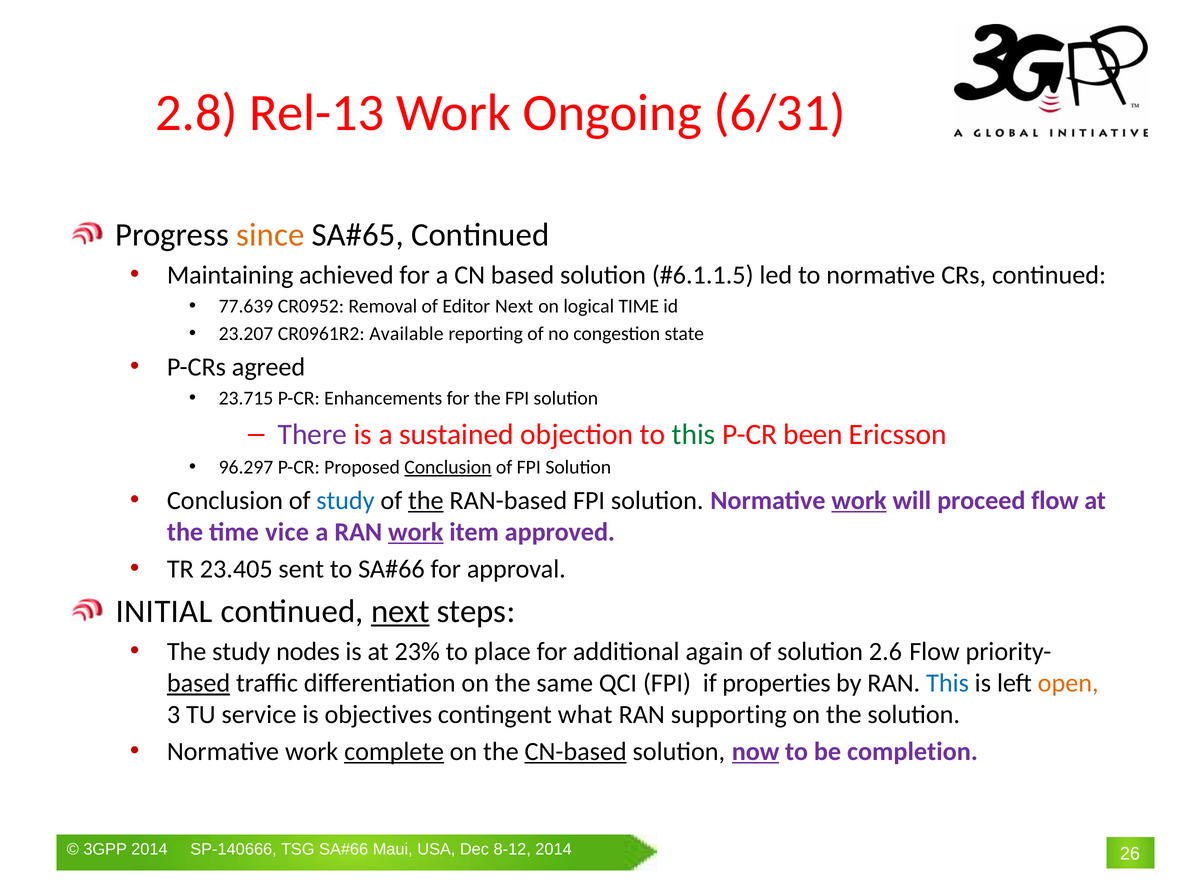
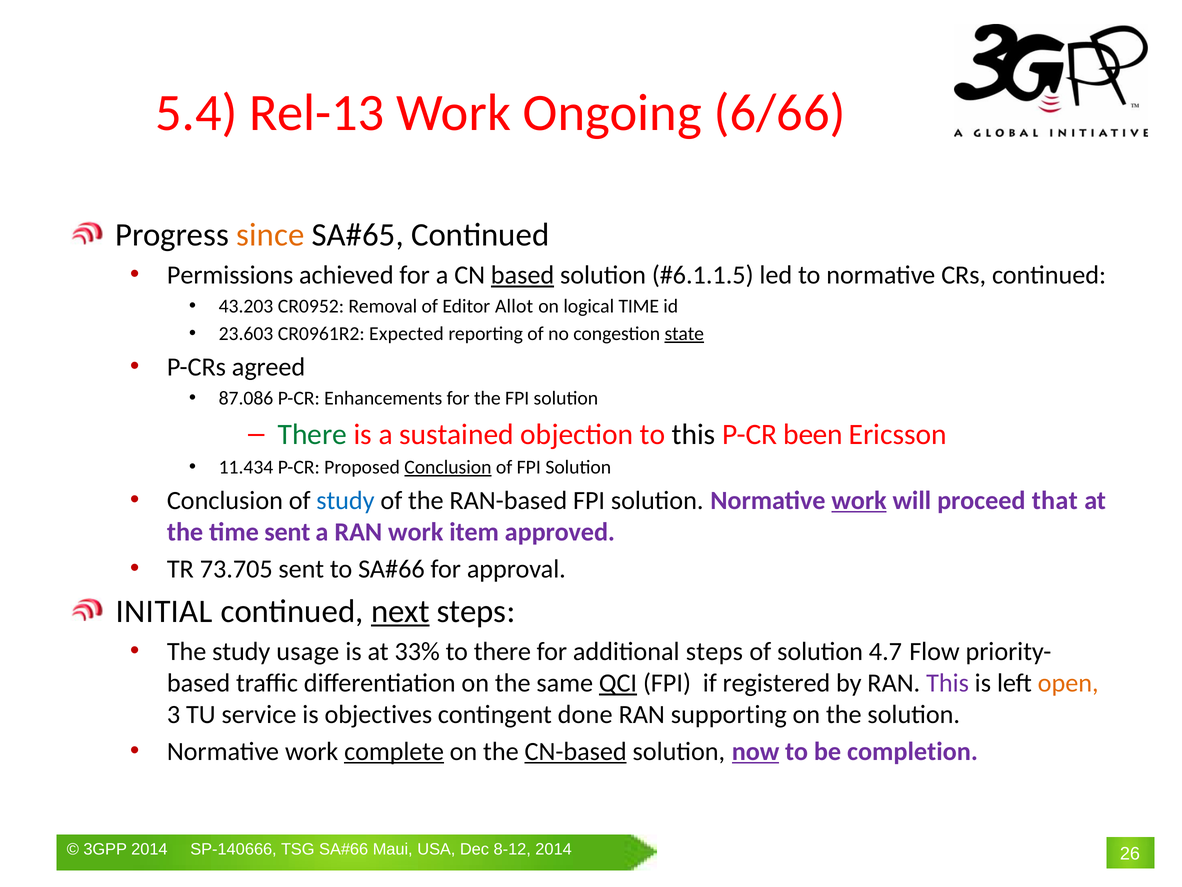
2.8: 2.8 -> 5.4 (196, 113)
6/31: 6/31 -> 6/66 (780, 113)
Maintaining: Maintaining -> Permissions (230, 275)
based underline: none -> present (523, 275)
77.639: 77.639 -> 43.203 (246, 306)
Editor Next: Next -> Allot (514, 306)
23.207: 23.207 -> 23.603 (246, 334)
Available: Available -> Expected (406, 334)
state underline: none -> present (684, 334)
23.715: 23.715 -> 87.086 (246, 398)
There colour: purple -> green (312, 434)
this colour: green -> black (694, 434)
96.297: 96.297 -> 11.434 (246, 467)
the underline: present -> none (426, 500)
proceed flow: flow -> that (1055, 500)
time vice: vice -> sent (287, 532)
work underline: present -> none (416, 532)
23.405: 23.405 -> 73.705 (236, 569)
nodes: nodes -> usage (308, 651)
23%: 23% -> 33% (417, 651)
to place: place -> there (502, 651)
additional again: again -> steps (714, 651)
2.6: 2.6 -> 4.7 (885, 651)
based underline: present -> none (199, 683)
QCI underline: none -> present (618, 683)
properties: properties -> registered (776, 683)
This colour: blue -> purple (948, 683)
what: what -> done (585, 714)
